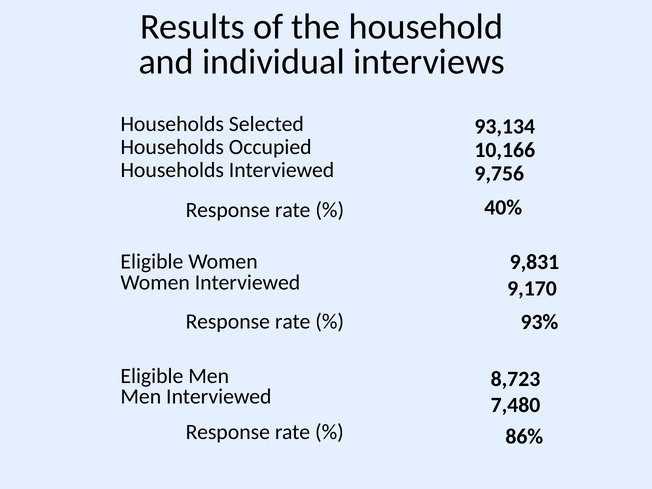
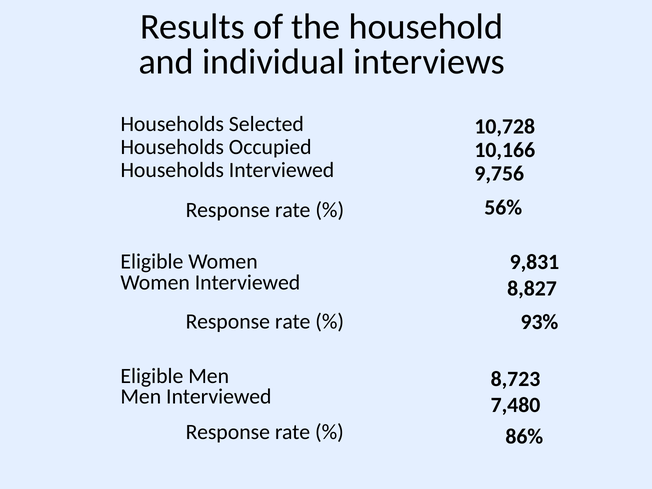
93,134: 93,134 -> 10,728 (505, 127)
40%: 40% -> 56% (503, 207)
9,170: 9,170 -> 8,827 (532, 288)
